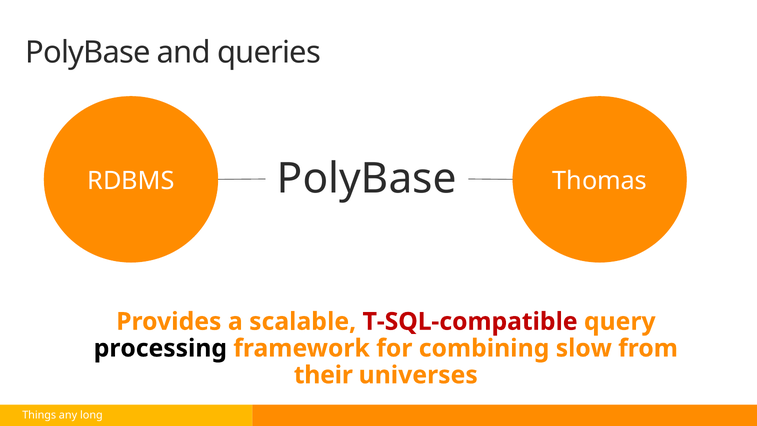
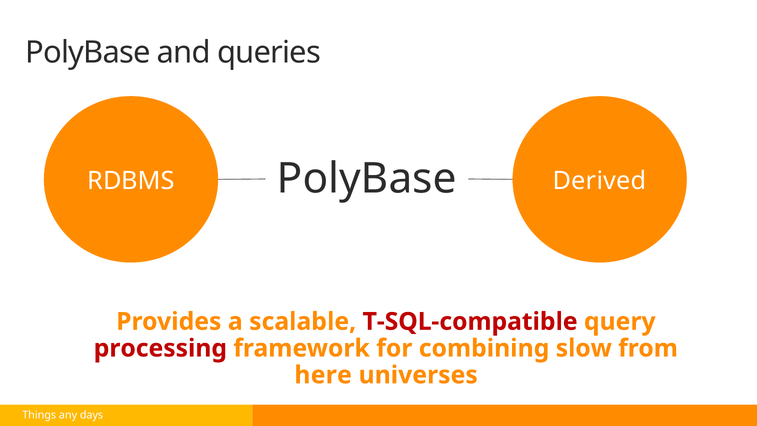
Thomas: Thomas -> Derived (600, 181)
processing colour: black -> red (160, 348)
their: their -> here (323, 375)
long: long -> days (91, 415)
